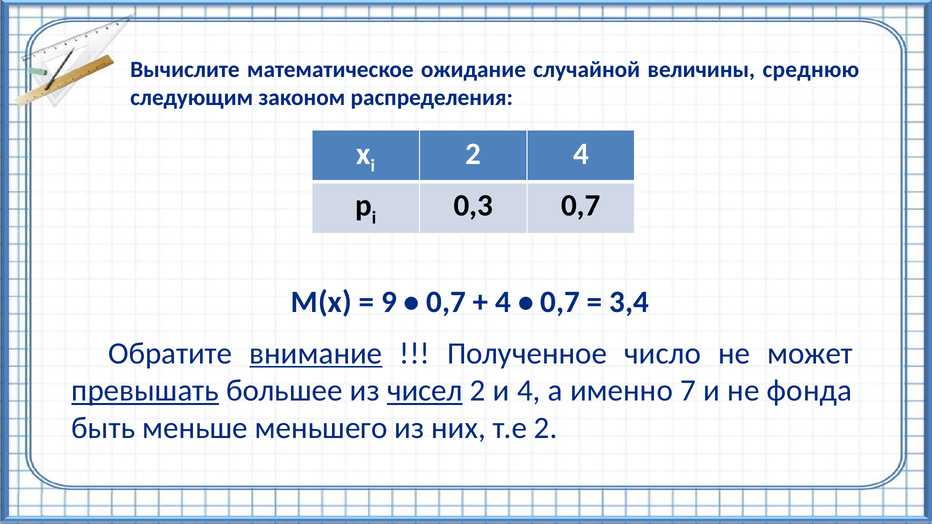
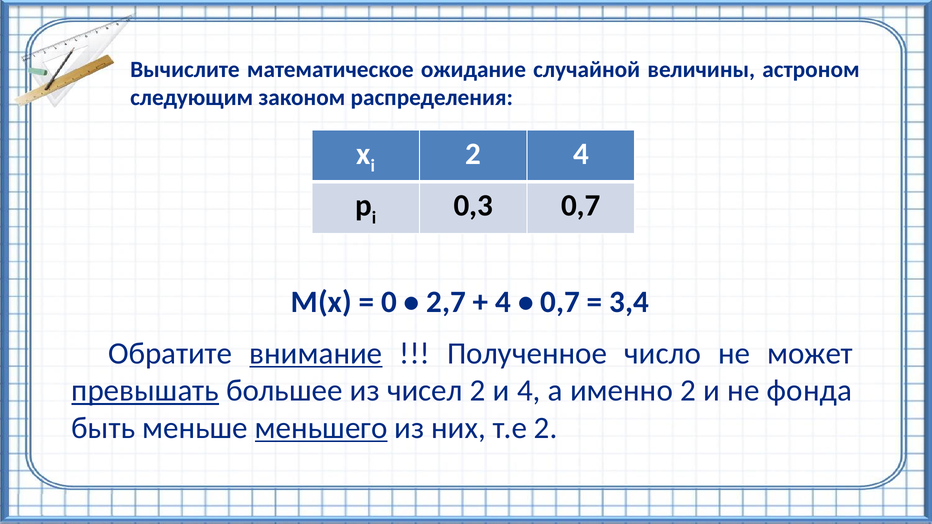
среднюю: среднюю -> астроном (811, 69)
9: 9 -> 0 (389, 302)
0,7: 0,7 -> 2,7 (446, 302)
чисел underline: present -> none (425, 391)
именно 7: 7 -> 2 (688, 391)
меньшего underline: none -> present (321, 428)
